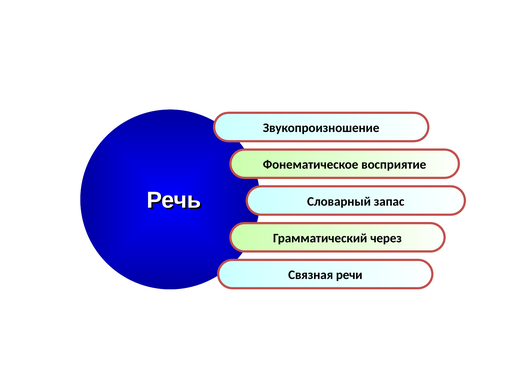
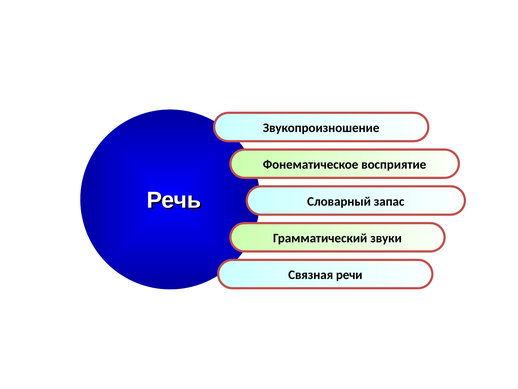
через: через -> звуки (386, 238)
